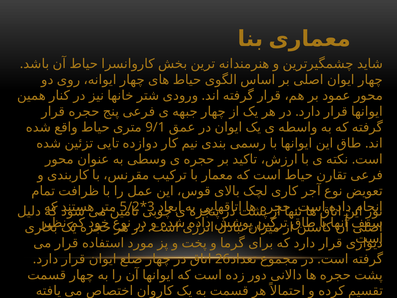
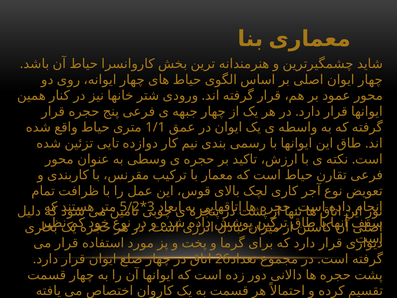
9/1: 9/1 -> 1/1 (155, 127)
